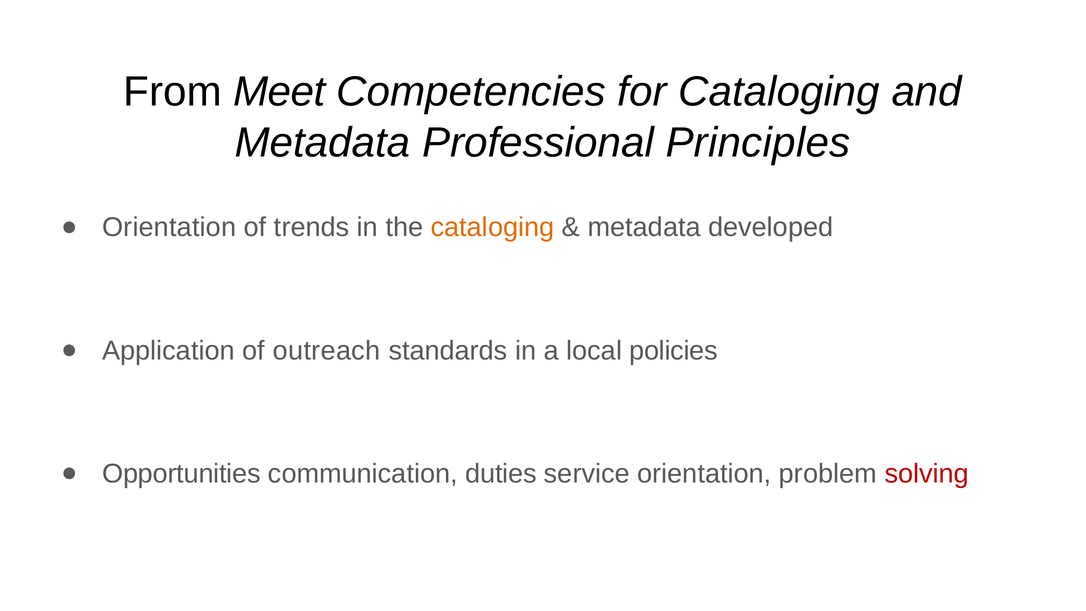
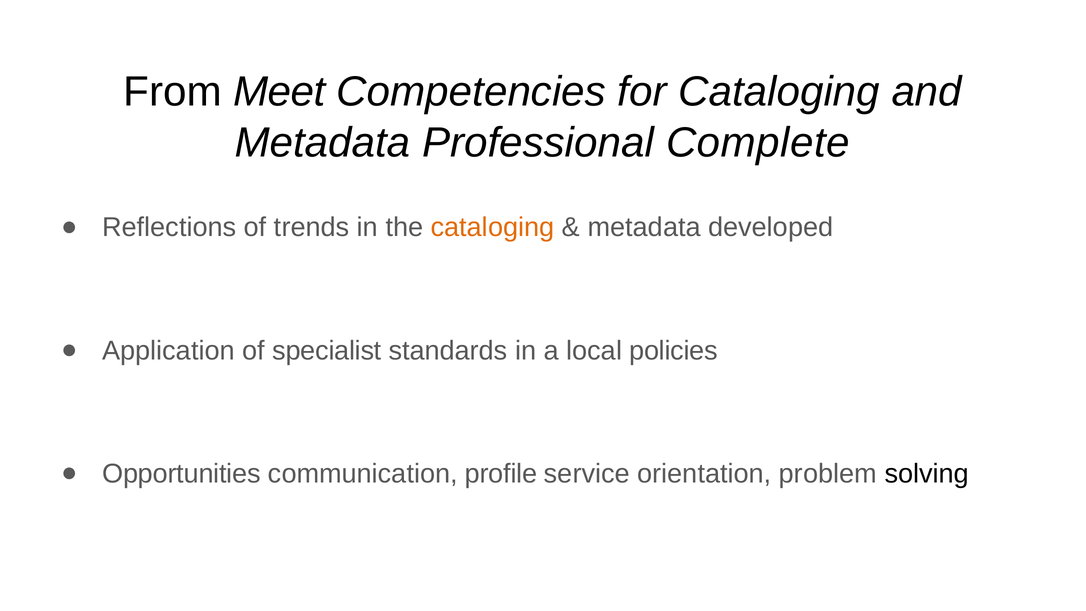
Principles: Principles -> Complete (758, 143)
Orientation: Orientation -> Reflections (169, 227)
outreach: outreach -> specialist (327, 351)
duties: duties -> profile (501, 474)
solving colour: red -> black (927, 474)
